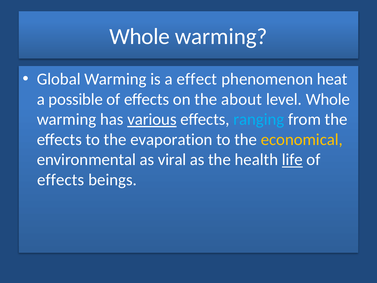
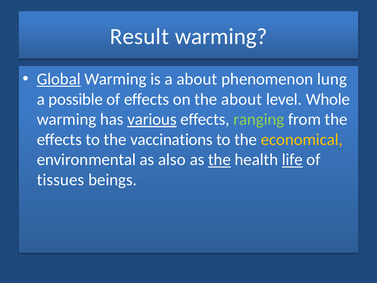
Whole: Whole -> Result (139, 36)
Global underline: none -> present (59, 79)
a effect: effect -> about (197, 79)
heat: heat -> lung (332, 79)
ranging colour: light blue -> light green (259, 119)
evaporation: evaporation -> vaccinations (171, 139)
viral: viral -> also (172, 160)
the underline: none -> present (219, 160)
effects: effects -> tissues (61, 180)
